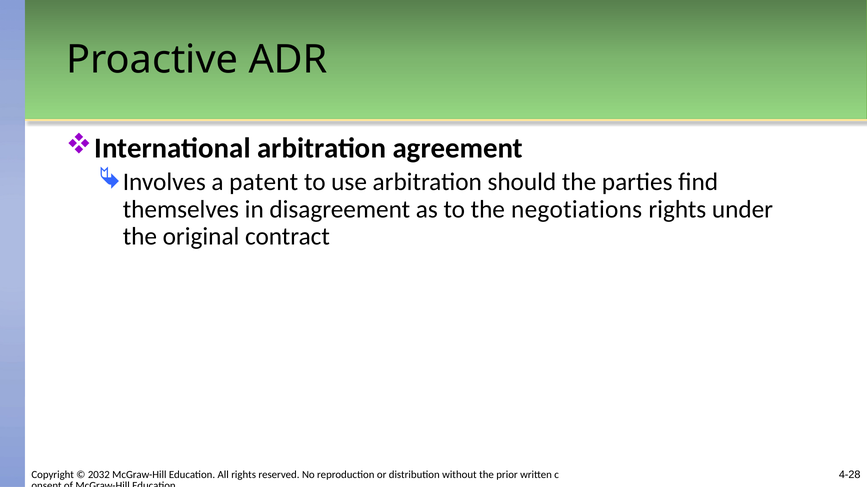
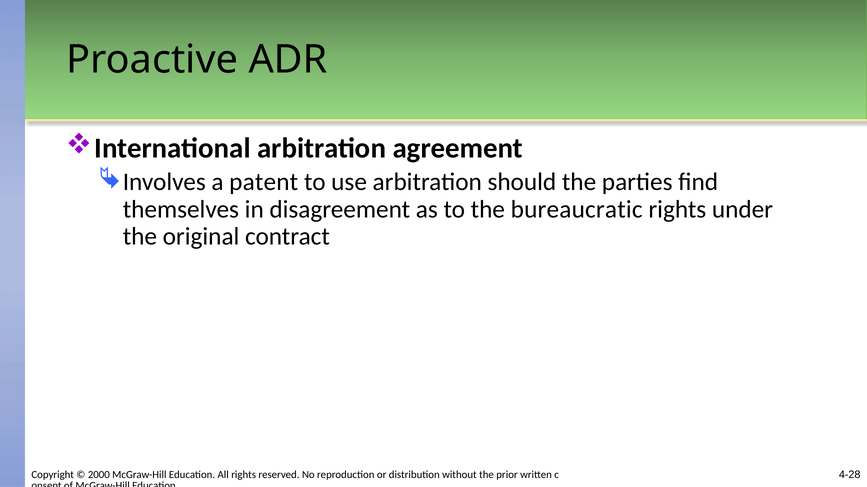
negotiations: negotiations -> bureaucratic (577, 210)
2032: 2032 -> 2000 (99, 475)
